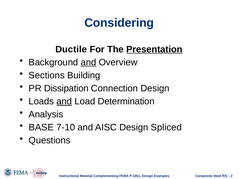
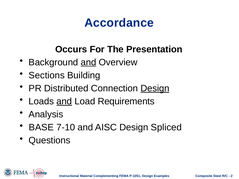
Considering: Considering -> Accordance (119, 23)
Ductile: Ductile -> Occurs (71, 49)
Presentation underline: present -> none (154, 49)
Dissipation: Dissipation -> Distributed (66, 88)
Design underline: none -> present (155, 88)
Determination: Determination -> Requirements (126, 101)
